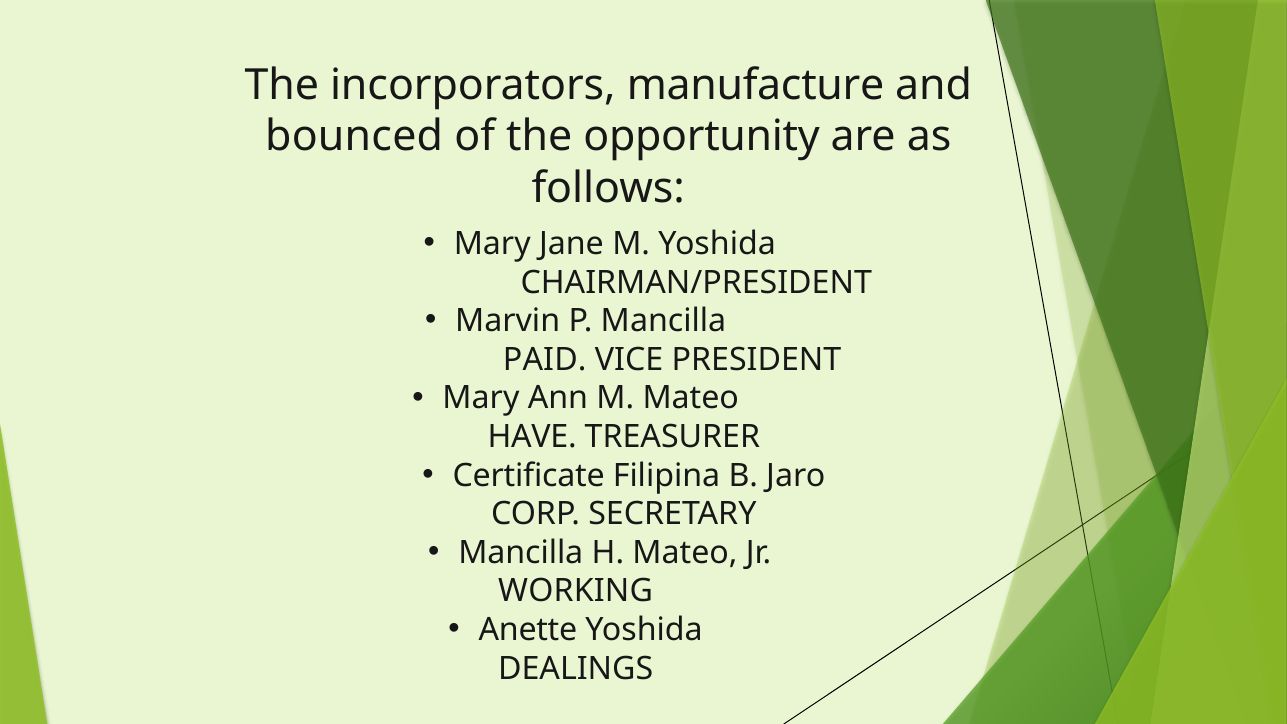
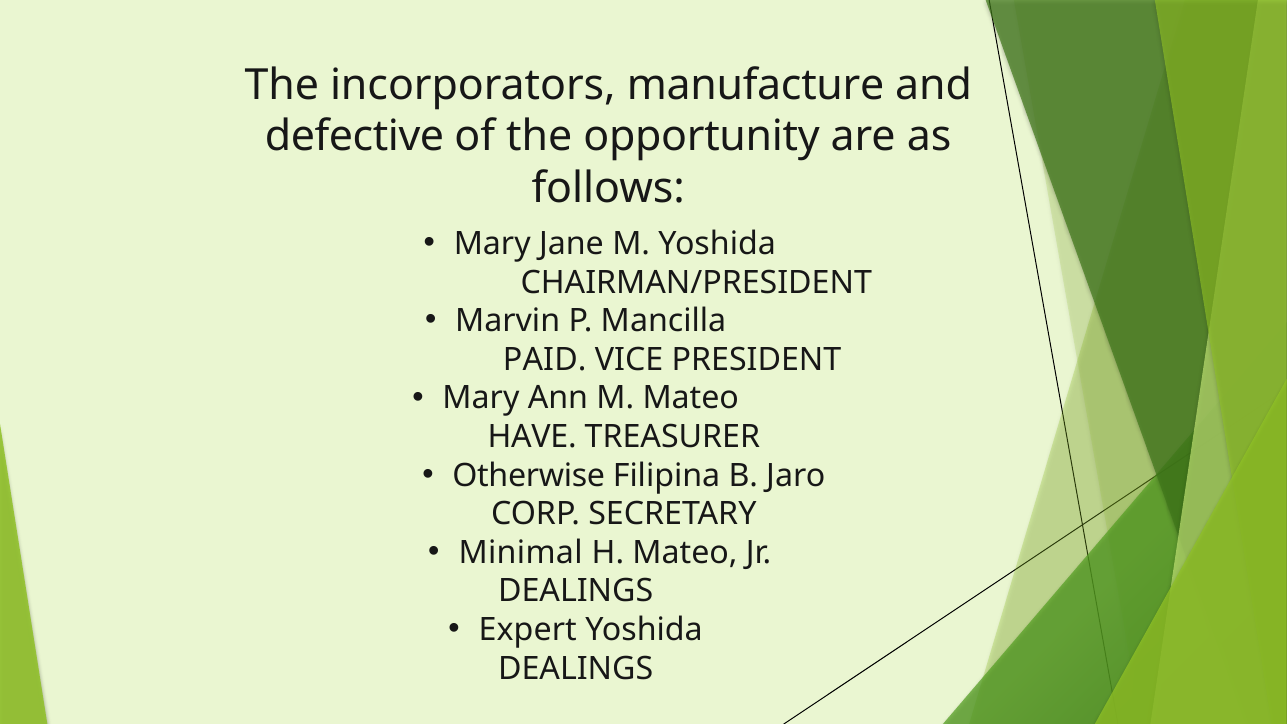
bounced: bounced -> defective (354, 137)
Certificate: Certificate -> Otherwise (529, 475)
Mancilla: Mancilla -> Minimal (521, 553)
WORKING: WORKING -> DEALINGS (576, 591)
Anette: Anette -> Expert (528, 630)
